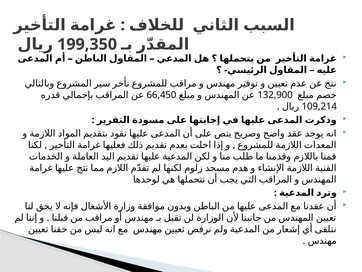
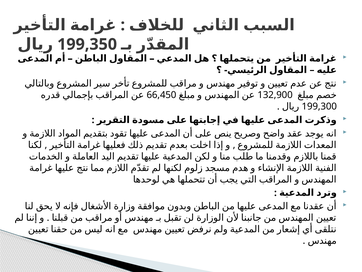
109,214: 109,214 -> 199,300 (319, 106)
